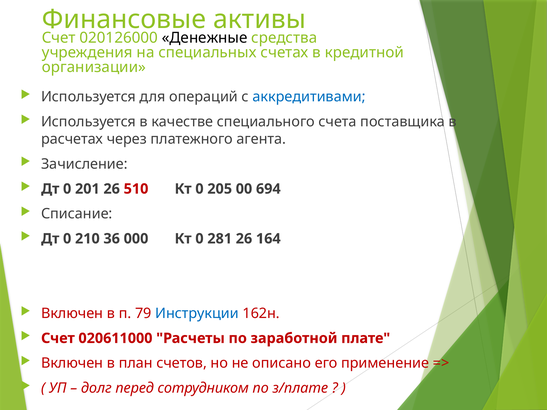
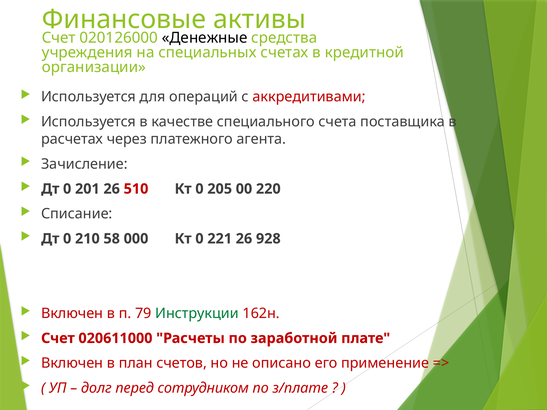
аккредитивами colour: blue -> red (309, 97)
694: 694 -> 220 (268, 189)
36: 36 -> 58 (112, 239)
281: 281 -> 221 (220, 239)
164: 164 -> 928 (268, 239)
Инструкции colour: blue -> green (197, 314)
